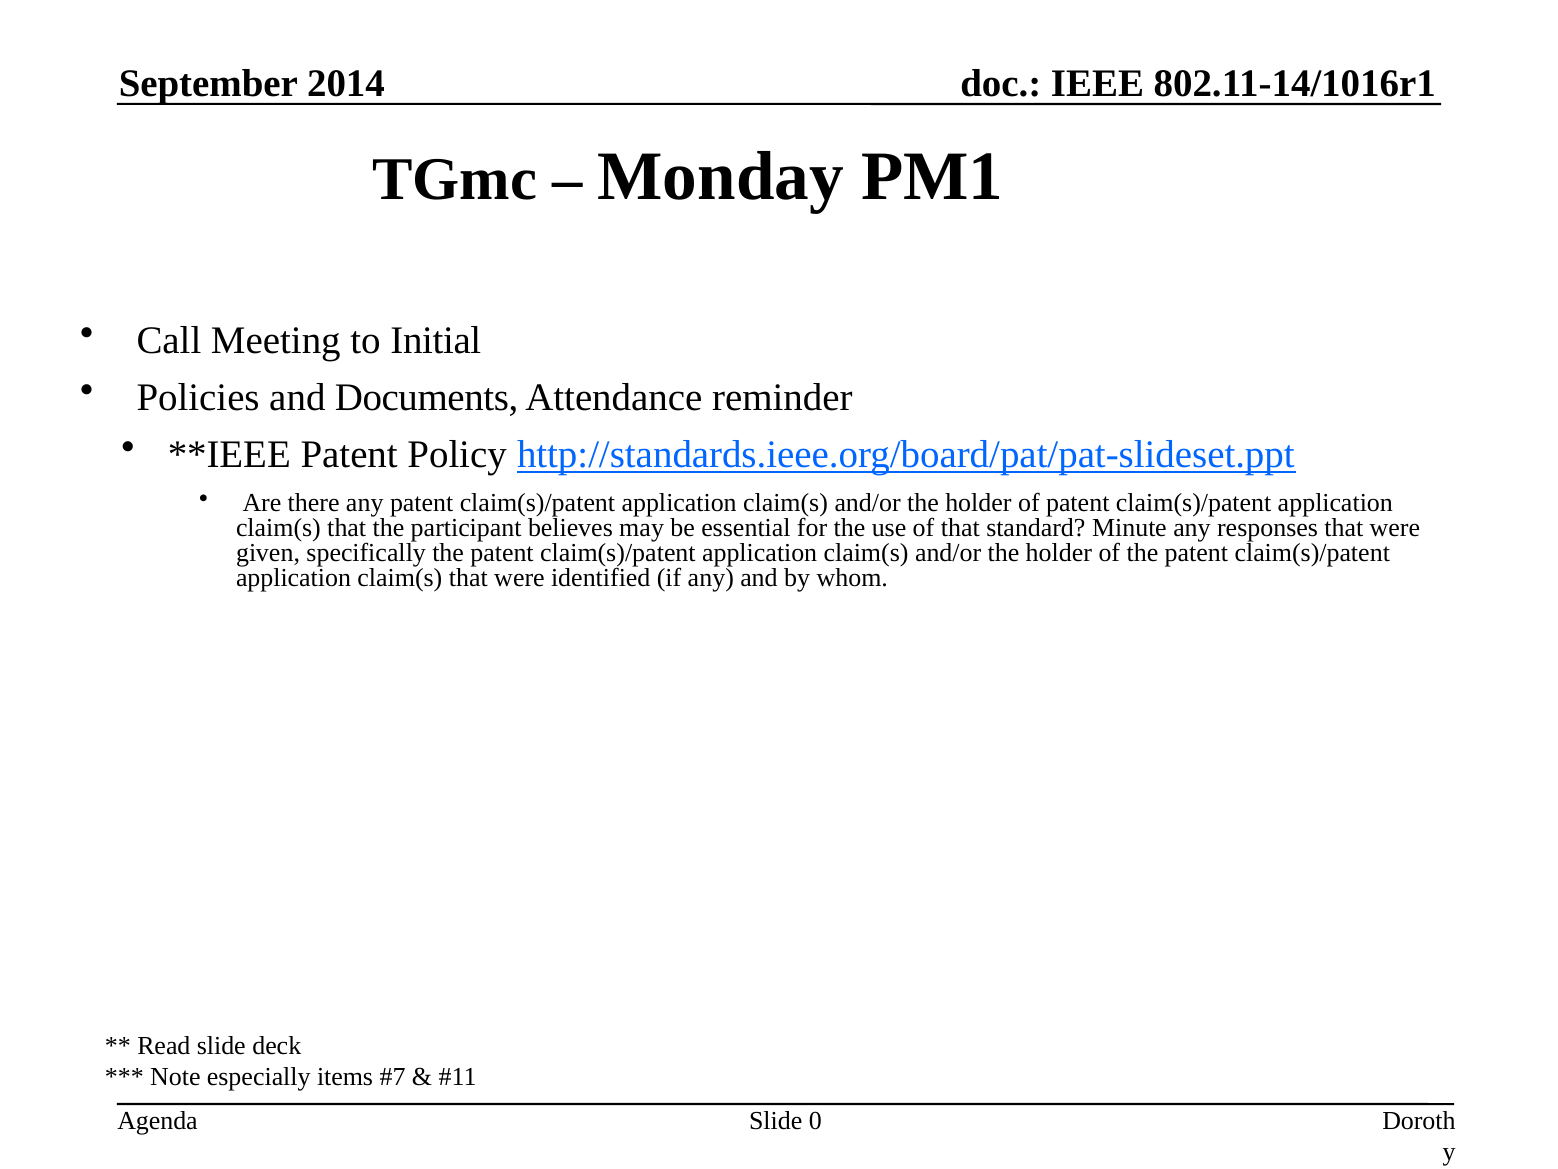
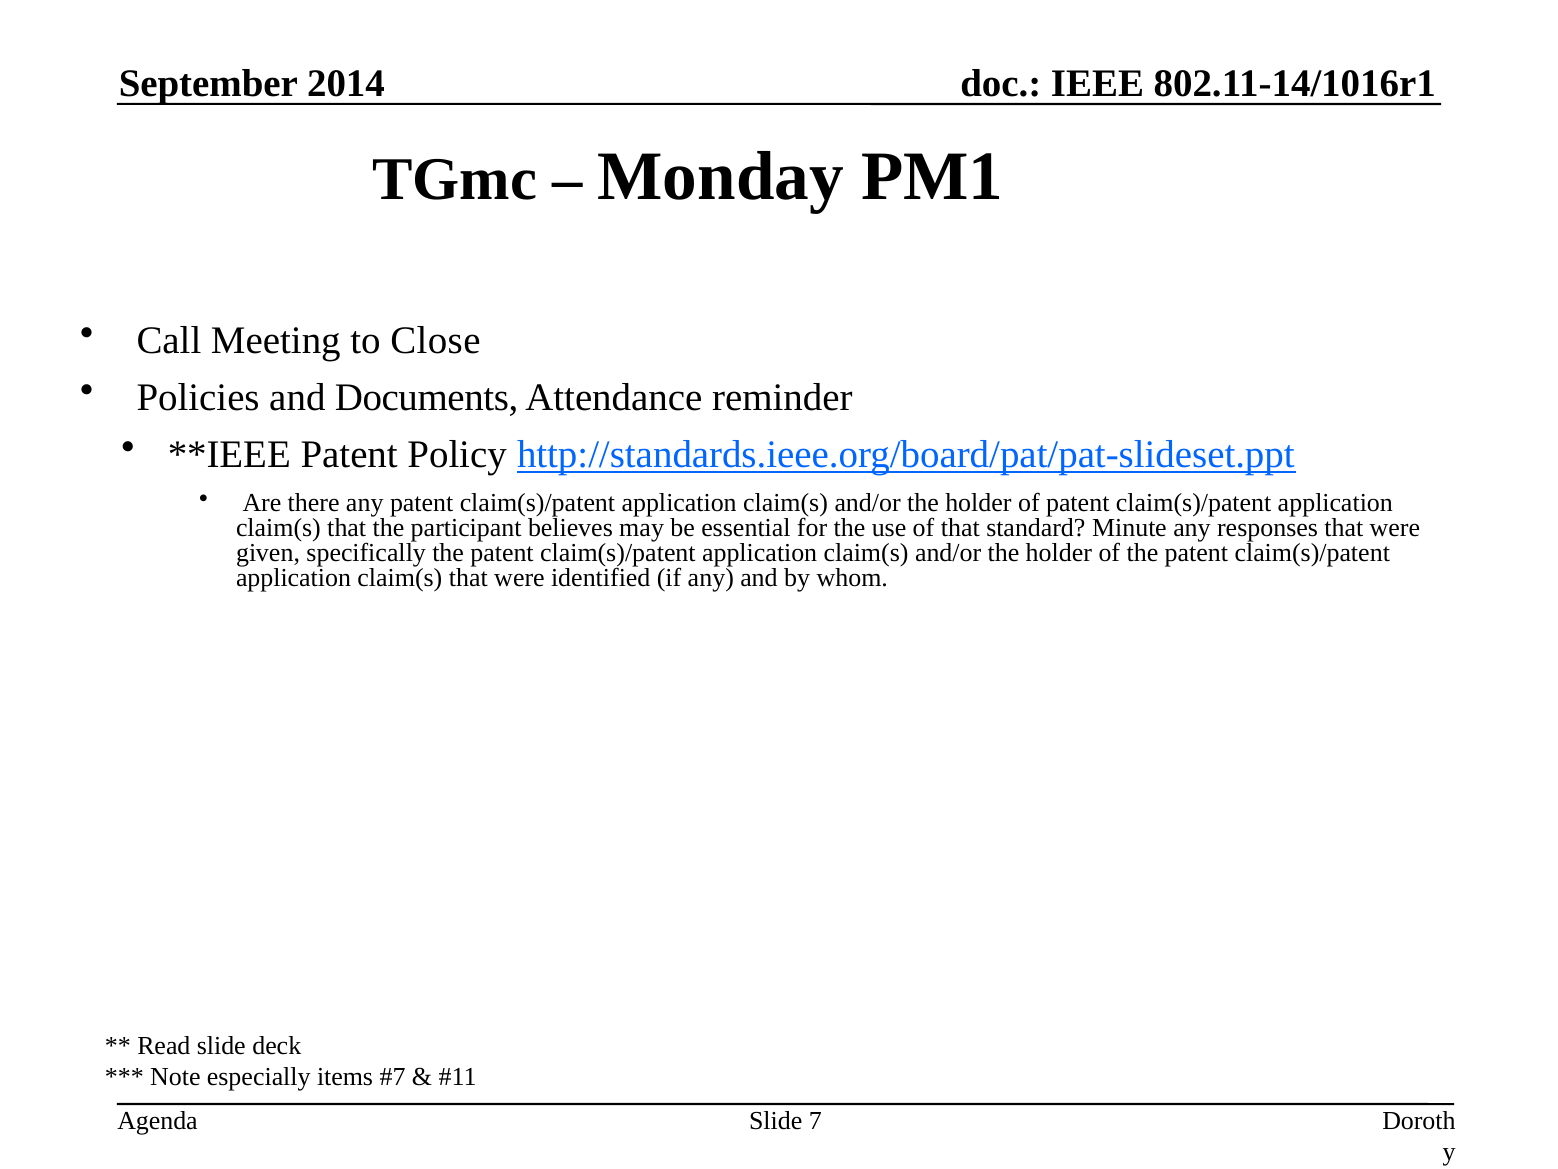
Initial: Initial -> Close (435, 340)
0: 0 -> 7 (815, 1121)
